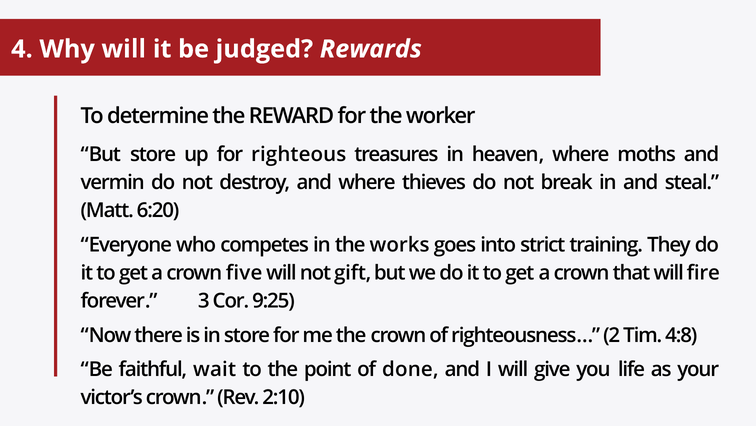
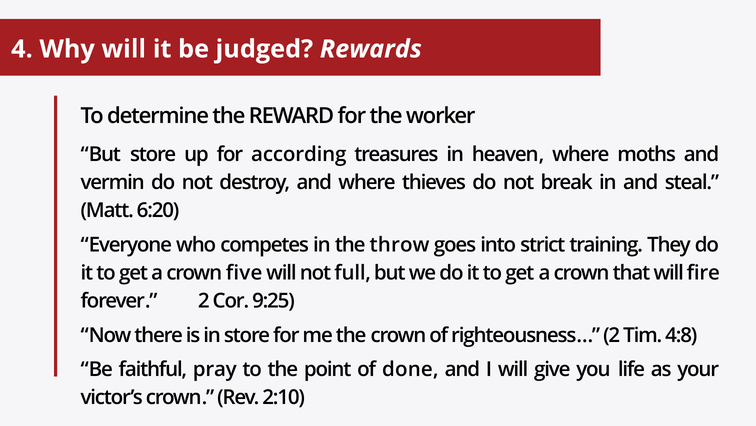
righteous: righteous -> according (299, 154)
works: works -> throw (400, 245)
gift: gift -> full (353, 273)
forever 3: 3 -> 2 (204, 301)
wait: wait -> pray (215, 370)
